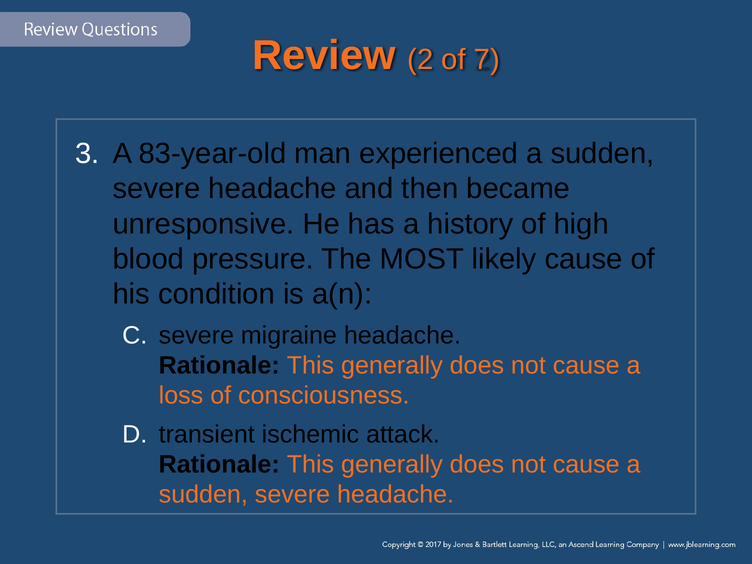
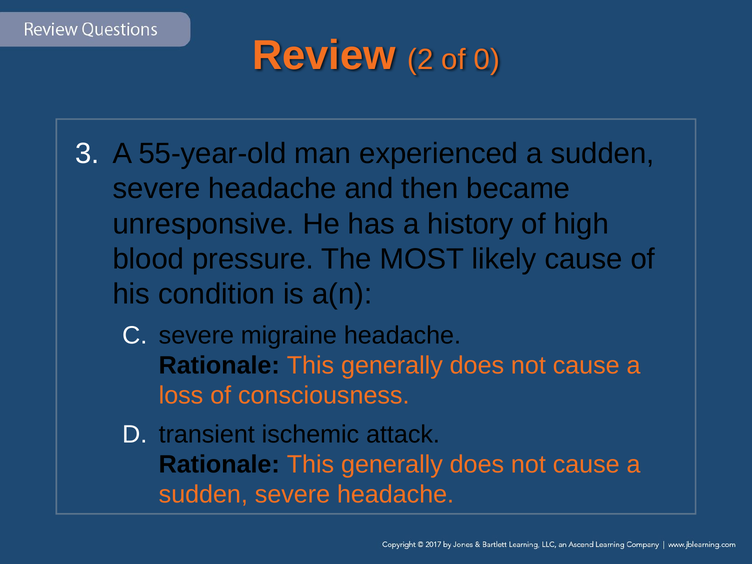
7: 7 -> 0 (487, 60)
83-year-old: 83-year-old -> 55-year-old (213, 154)
